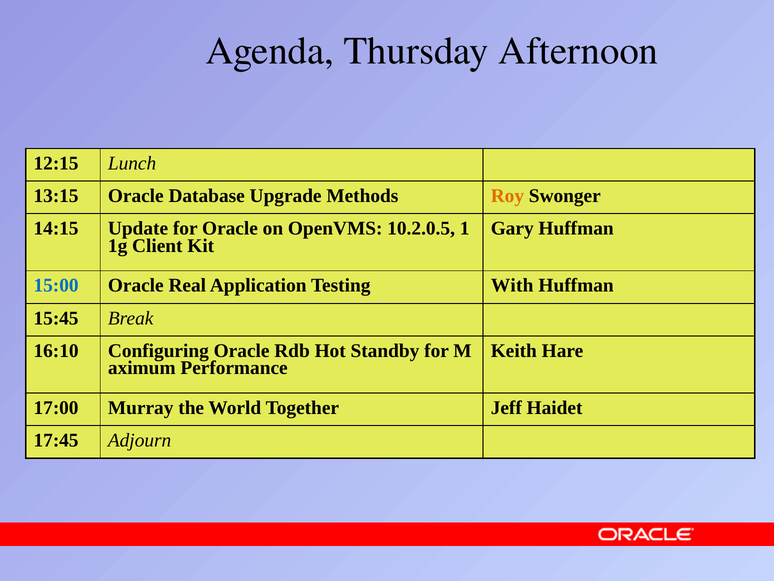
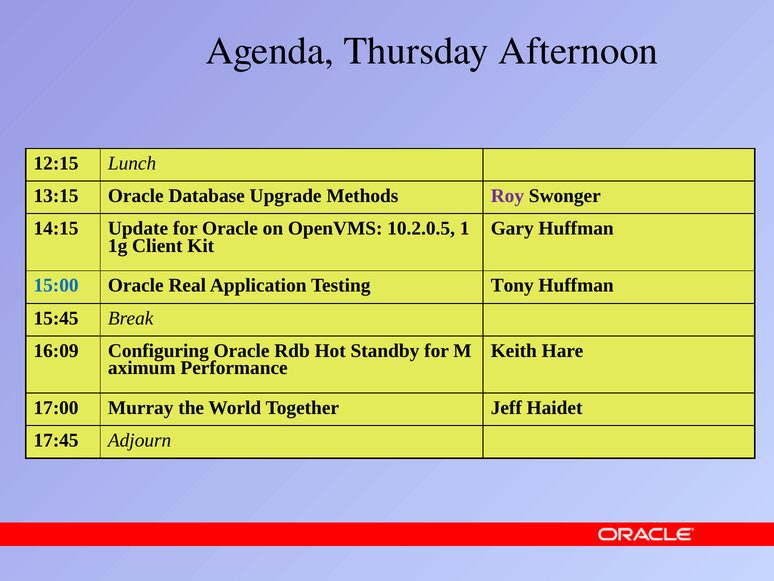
Roy colour: orange -> purple (507, 196)
With: With -> Tony (512, 285)
16:10: 16:10 -> 16:09 (56, 350)
